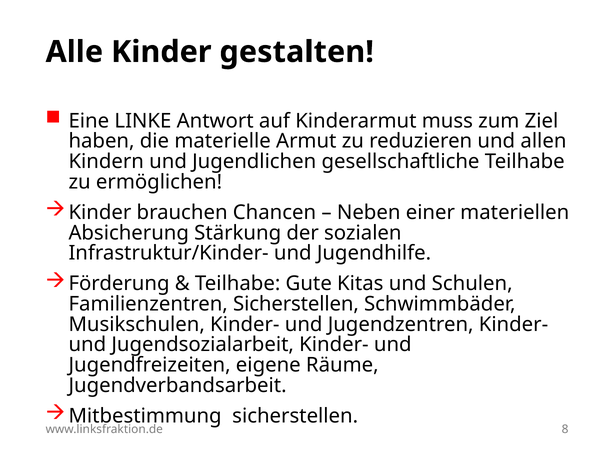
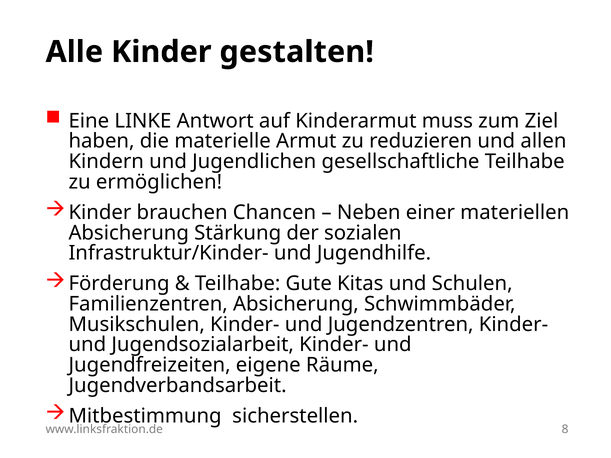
Familienzentren Sicherstellen: Sicherstellen -> Absicherung (296, 304)
